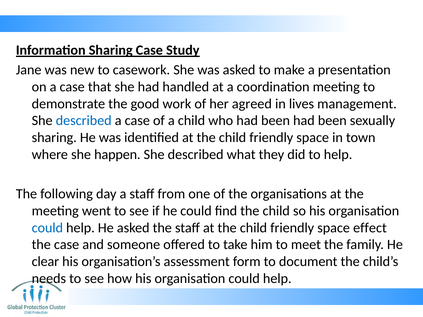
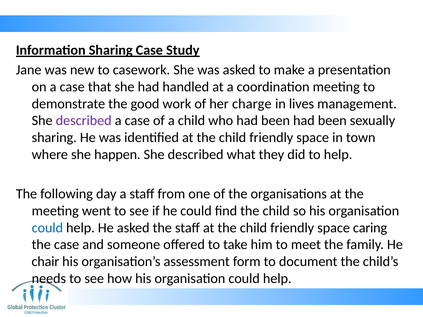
agreed: agreed -> charge (252, 104)
described colour: blue -> purple (84, 121)
effect: effect -> caring (370, 228)
clear: clear -> chair (45, 262)
